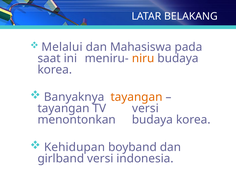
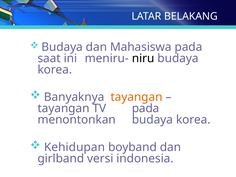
Melalui: Melalui -> Budaya (62, 47)
niru colour: orange -> black (143, 58)
TV versi: versi -> pada (146, 108)
